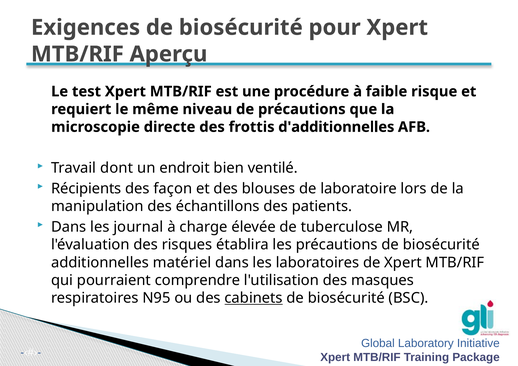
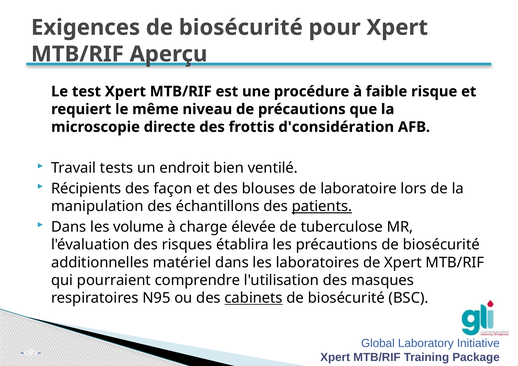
d'additionnelles: d'additionnelles -> d'considération (336, 127)
dont: dont -> tests (117, 168)
patients underline: none -> present (322, 206)
journal: journal -> volume (139, 227)
